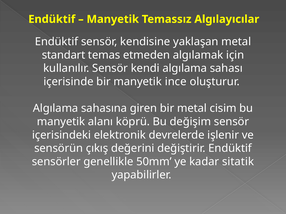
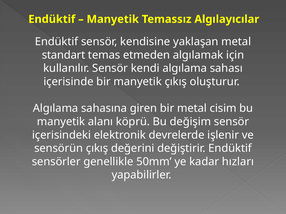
manyetik ince: ince -> çıkış (176, 82)
sitatik: sitatik -> hızları (238, 162)
